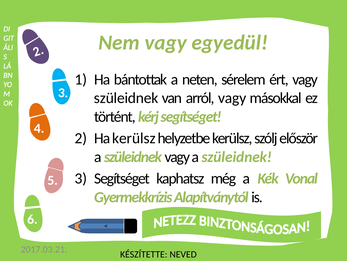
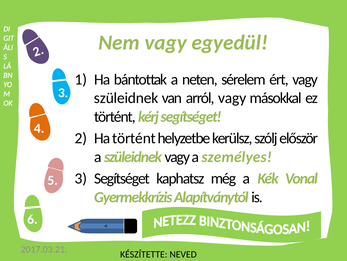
Ha kerülsz: kerülsz -> történt (134, 138)
vagy a szüleidnek: szüleidnek -> személyes (237, 156)
